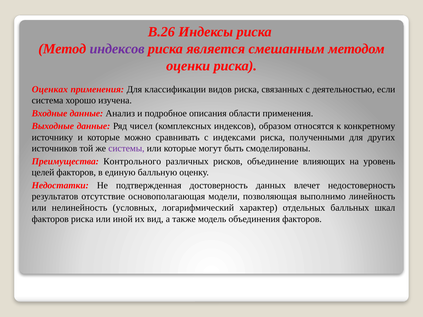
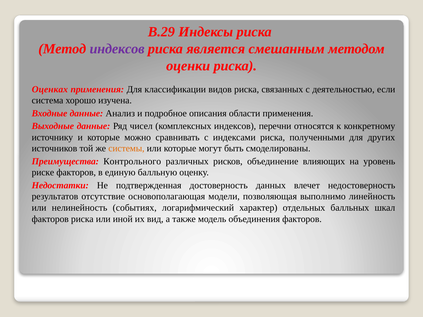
B.26: B.26 -> B.29 (161, 32)
образом: образом -> перечни (275, 126)
системы colour: purple -> orange (126, 149)
целей: целей -> риске (43, 173)
условных: условных -> событиях (135, 208)
